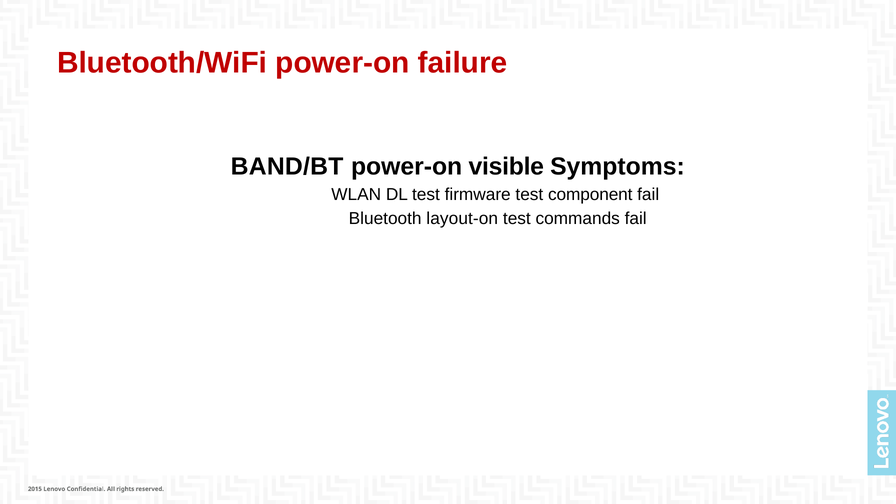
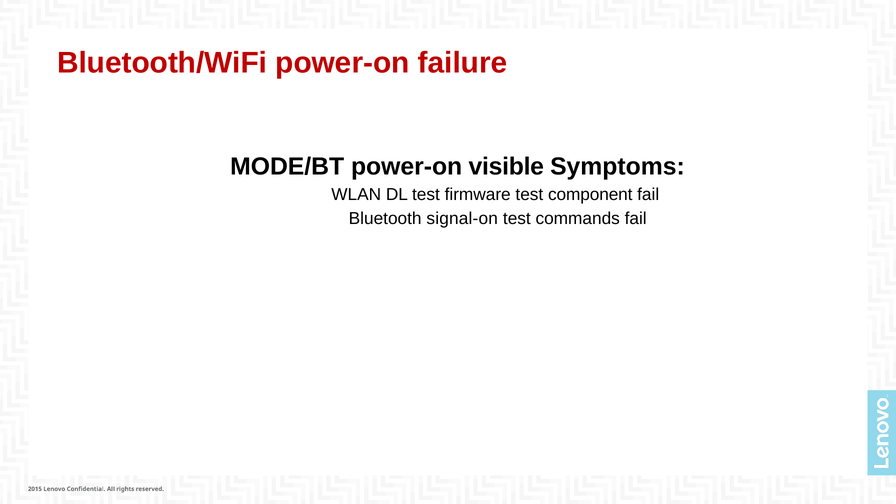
BAND/BT: BAND/BT -> MODE/BT (287, 167)
layout-on: layout-on -> signal-on (462, 219)
